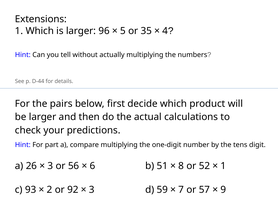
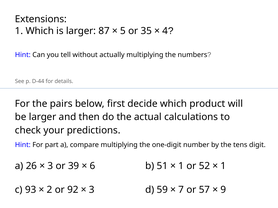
96: 96 -> 87 (104, 31)
56: 56 -> 39 (74, 166)
8: 8 -> 1 (181, 166)
